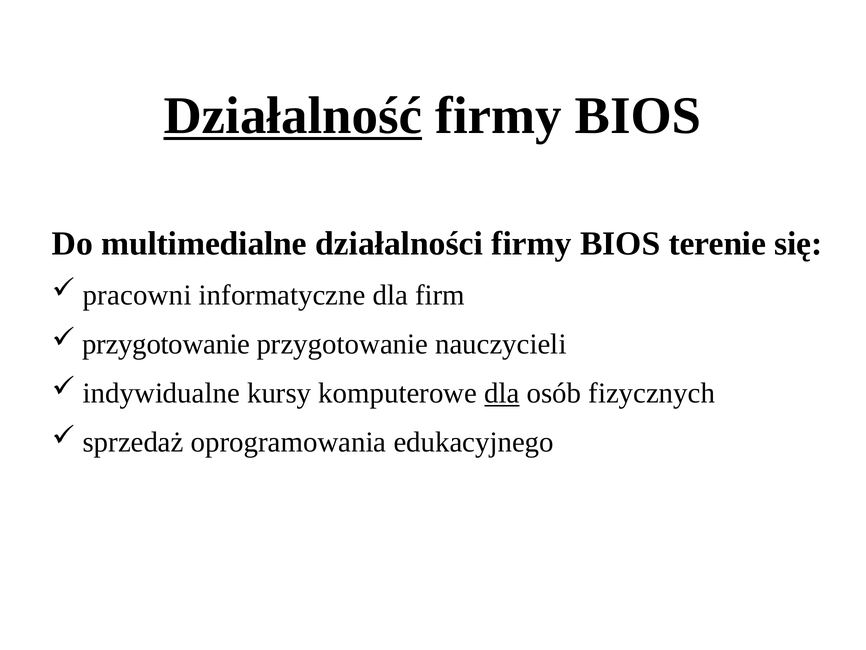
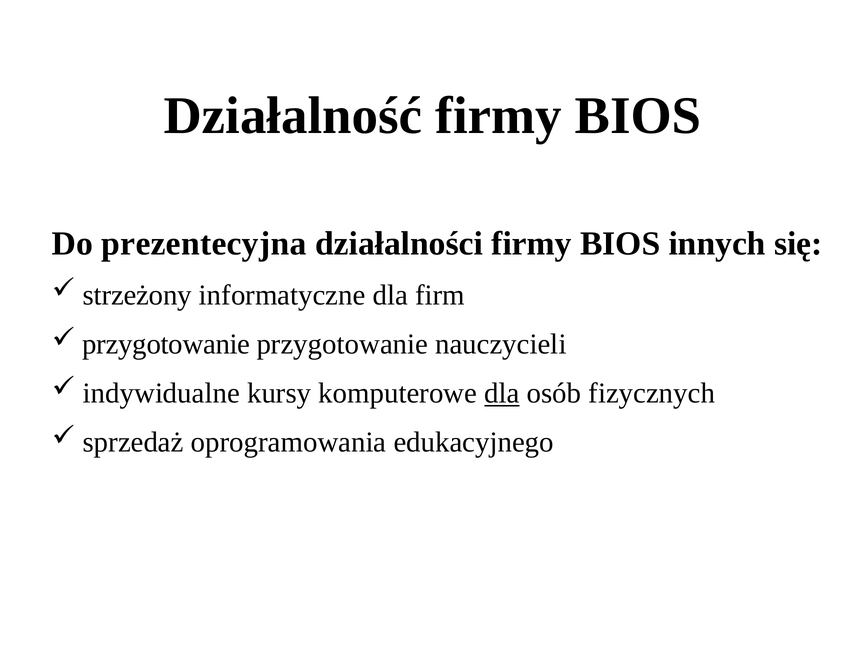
Działalność underline: present -> none (293, 116)
multimedialne: multimedialne -> prezentecyjna (204, 243)
terenie: terenie -> innych (717, 243)
pracowni: pracowni -> strzeżony (137, 295)
